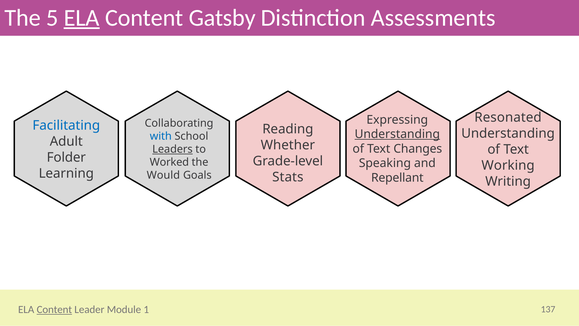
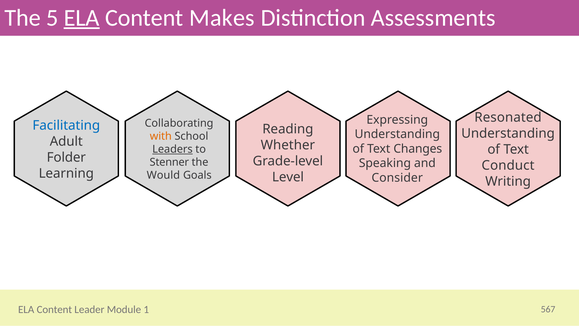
Gatsby: Gatsby -> Makes (222, 18)
Understanding underline: present -> none (397, 134)
with colour: blue -> orange (161, 136)
Worked: Worked -> Stenner (169, 162)
Working: Working -> Conduct (508, 165)
Stats: Stats -> Level (288, 177)
Repellant: Repellant -> Consider (397, 178)
Content underline: present -> none (54, 309)
137: 137 -> 567 (548, 309)
